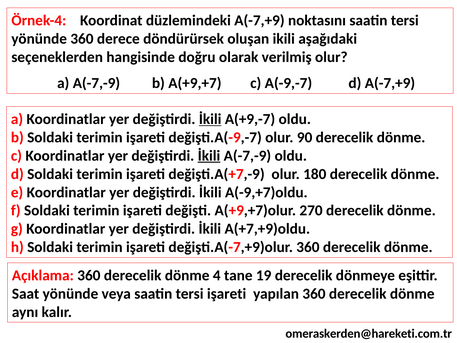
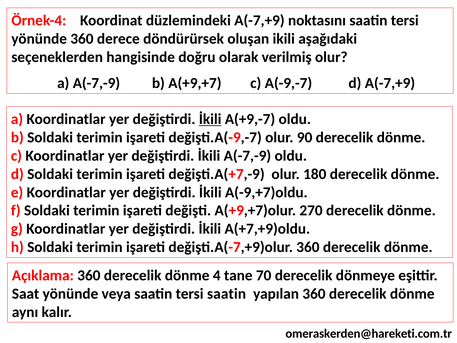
İkili underline: present -> none (209, 156)
19: 19 -> 70 (264, 275)
tersi işareti: işareti -> saatin (227, 293)
